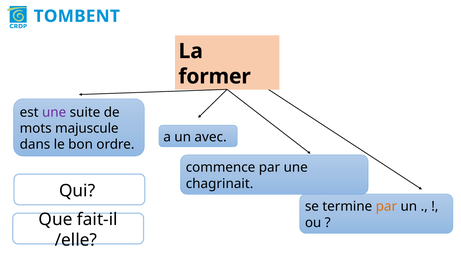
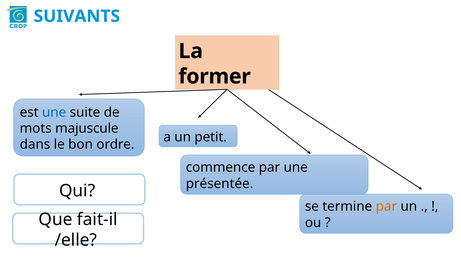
TOMBENT: TOMBENT -> SUIVANTS (77, 16)
une colour: purple -> blue (54, 112)
avec: avec -> petit (211, 137)
chagrinait: chagrinait -> présentée (220, 184)
